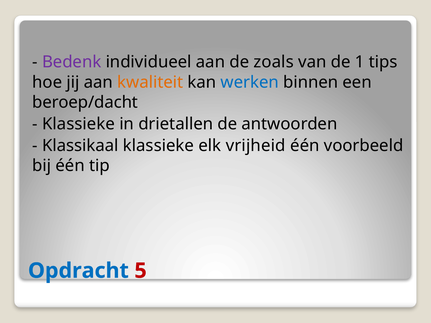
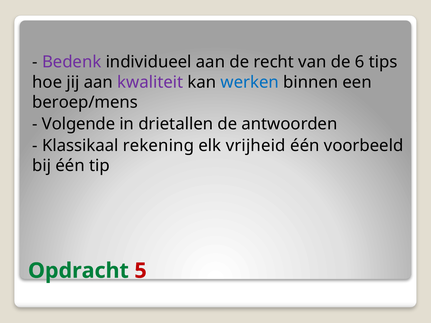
zoals: zoals -> recht (274, 62)
1: 1 -> 6 (360, 62)
kwaliteit colour: orange -> purple (150, 82)
beroep/dacht: beroep/dacht -> beroep/mens (85, 102)
Klassieke: Klassieke -> Volgende (79, 124)
Klassikaal klassieke: klassieke -> rekening (158, 146)
Opdracht colour: blue -> green (78, 271)
